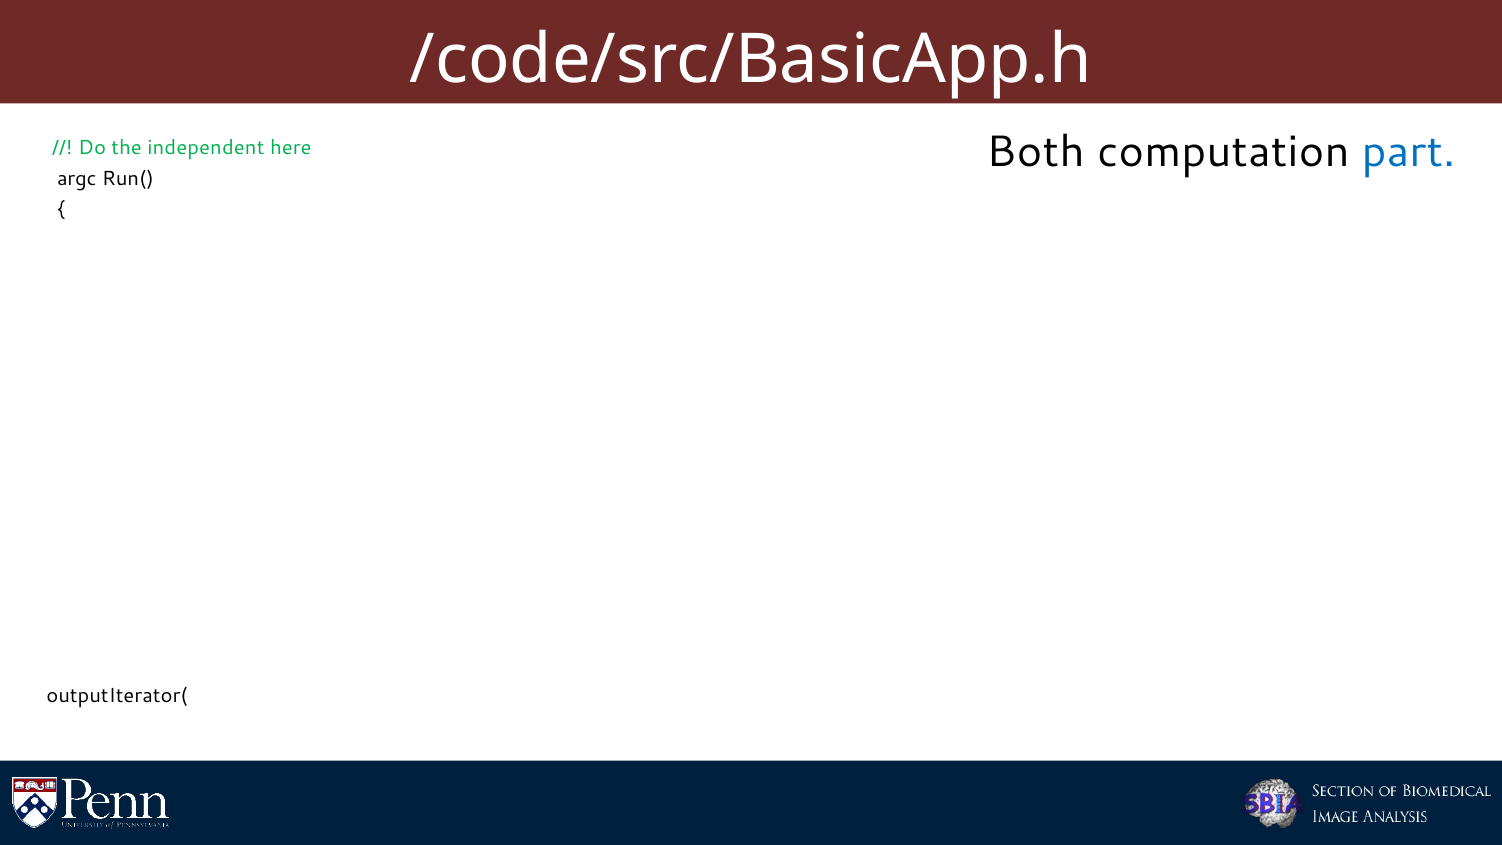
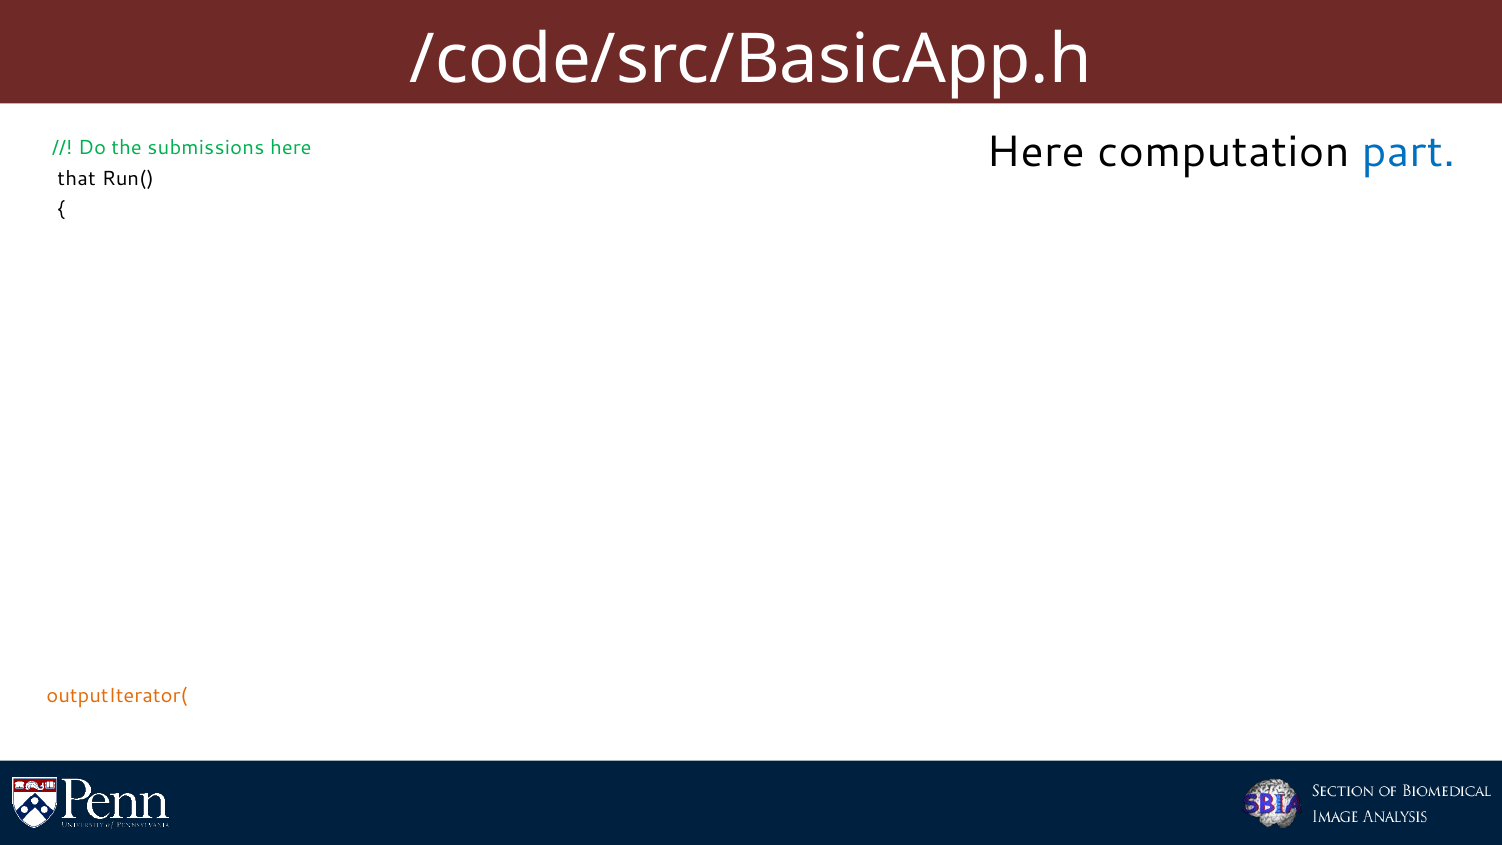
Both: Both -> Here (1035, 152)
independent: independent -> submissions (206, 147)
argc: argc -> that (77, 178)
outputIterator( colour: black -> orange (117, 695)
